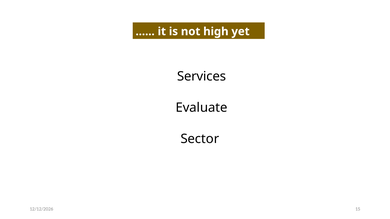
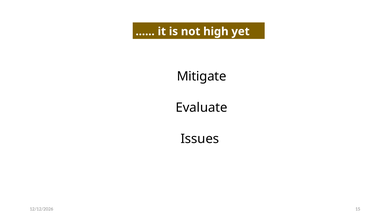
Services: Services -> Mitigate (202, 77)
Sector: Sector -> Issues (200, 139)
